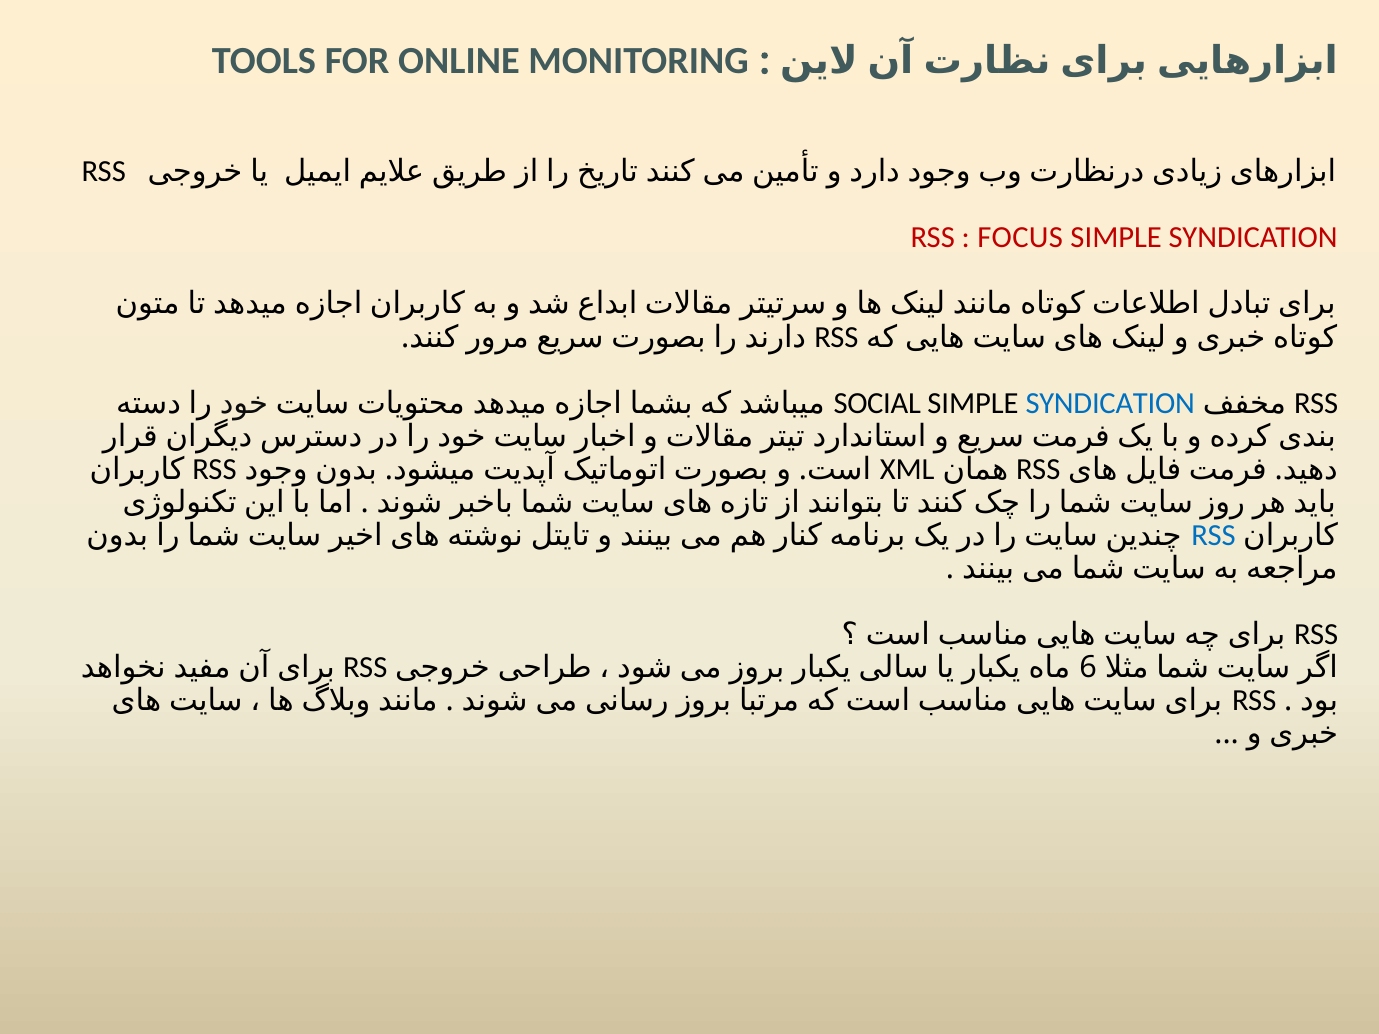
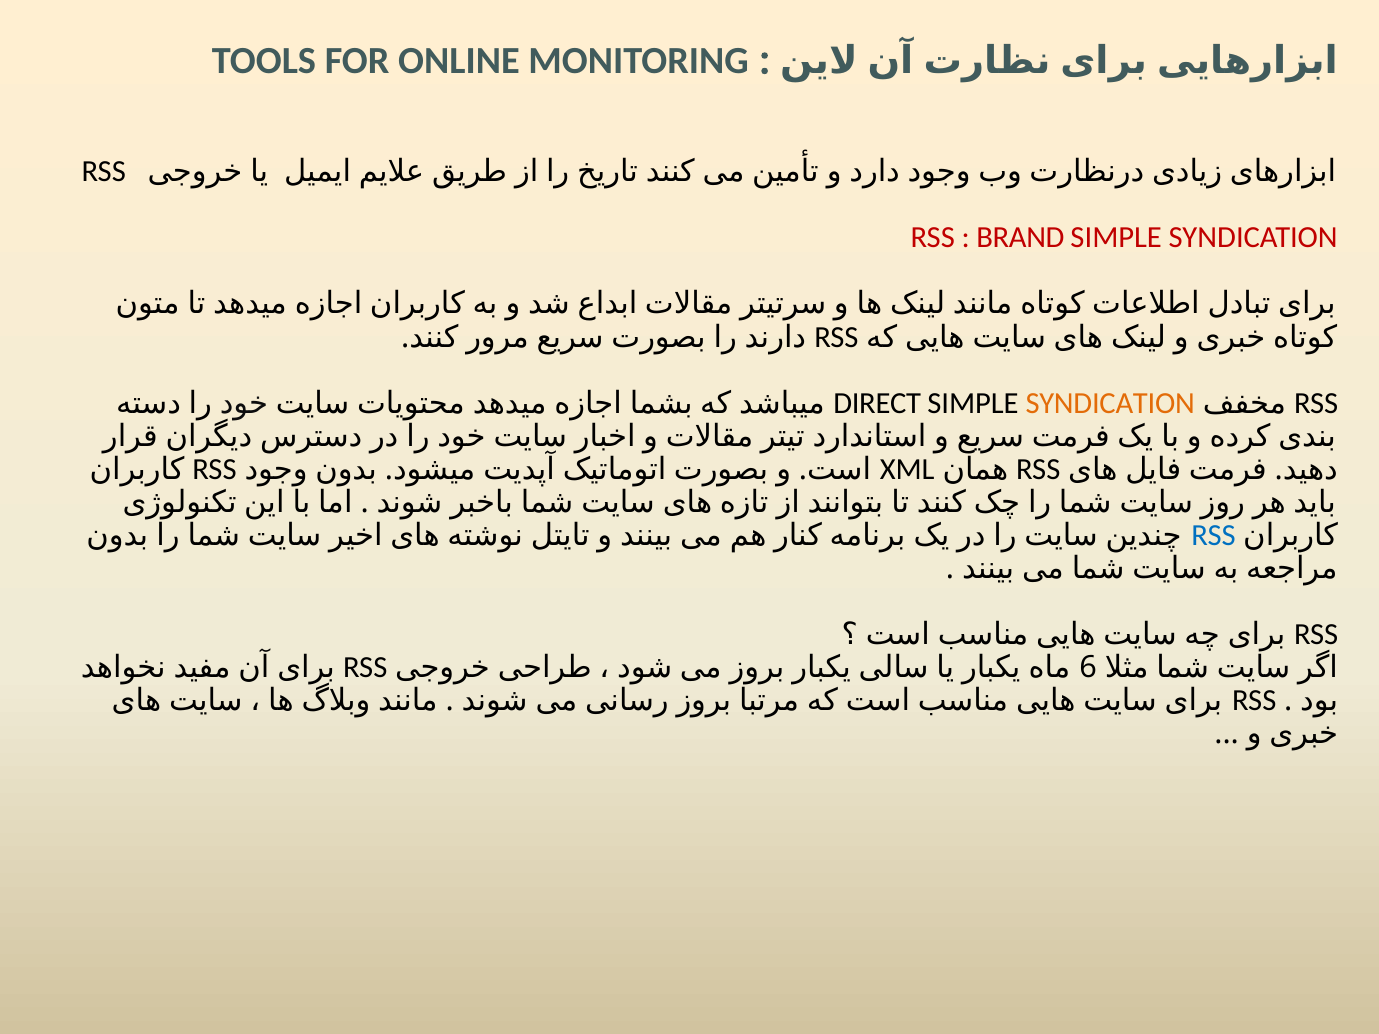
FOCUS: FOCUS -> BRAND (1020, 238)
SOCIAL: SOCIAL -> DIRECT (877, 403)
SYNDICATION colour: blue -> orange (1110, 403)
